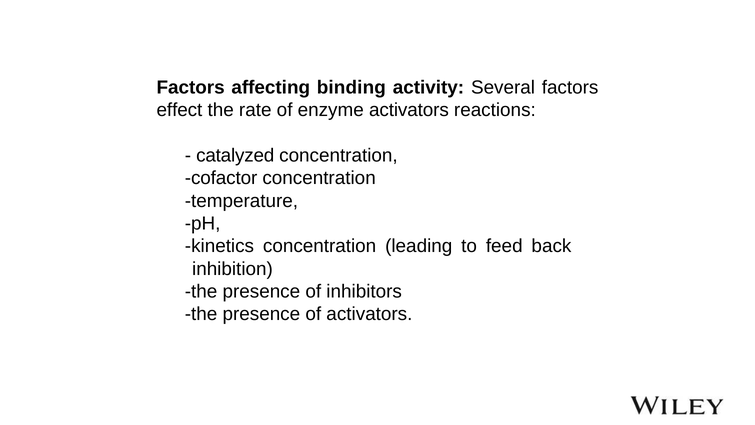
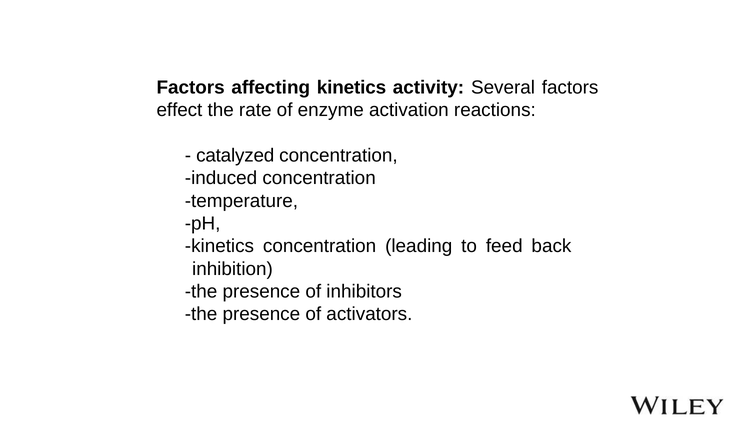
affecting binding: binding -> kinetics (351, 87)
enzyme activators: activators -> activation (409, 110)
cofactor: cofactor -> induced (221, 178)
